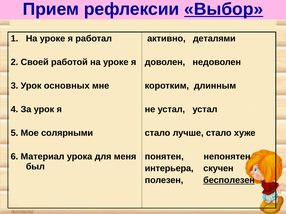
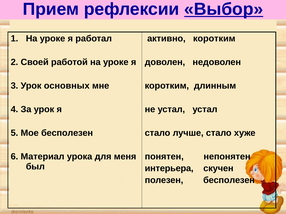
активно деталями: деталями -> коротким (214, 39)
Мое солярными: солярными -> бесполезен (67, 133)
бесполезен underline: present -> none (229, 181)
